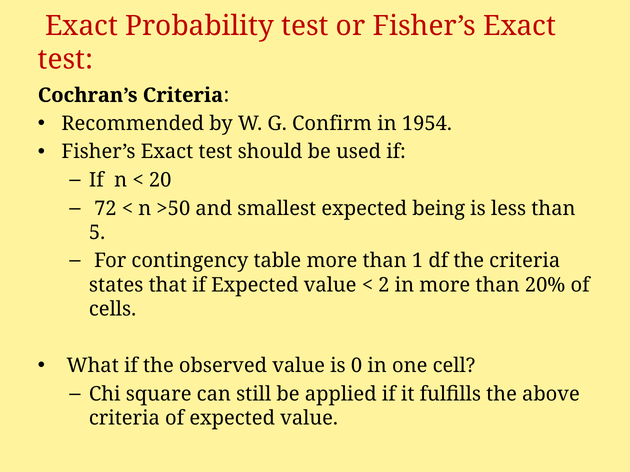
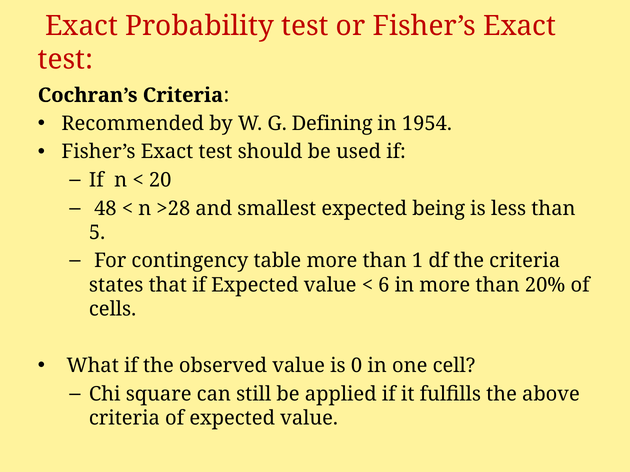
Confirm: Confirm -> Defining (332, 124)
72: 72 -> 48 (105, 209)
>50: >50 -> >28 (173, 209)
2: 2 -> 6 (384, 285)
